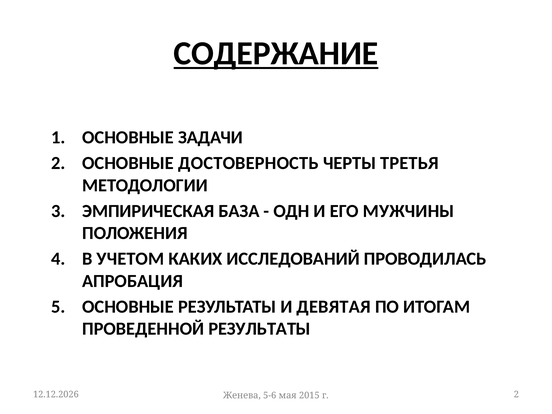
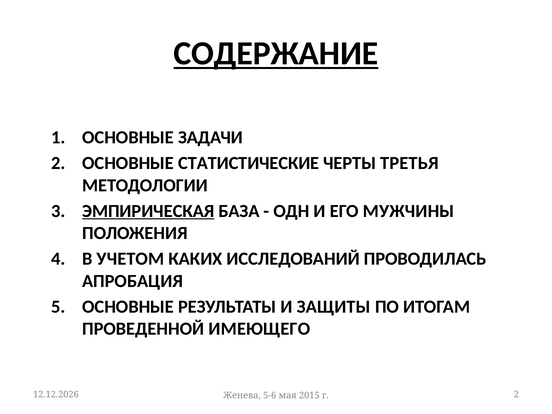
ДОСТОВЕРНОСТЬ: ДОСТОВЕРНОСТЬ -> СТАТИСТИЧЕСКИЕ (249, 163)
ЭМПИРИЧЕСКАЯ underline: none -> present (148, 211)
ДЕВЯТАЯ: ДЕВЯТАЯ -> ЗАЩИТЫ (334, 307)
ПРОВЕДЕННОЙ РЕЗУЛЬТАТЫ: РЕЗУЛЬТАТЫ -> ИМЕЮЩЕГО (259, 329)
